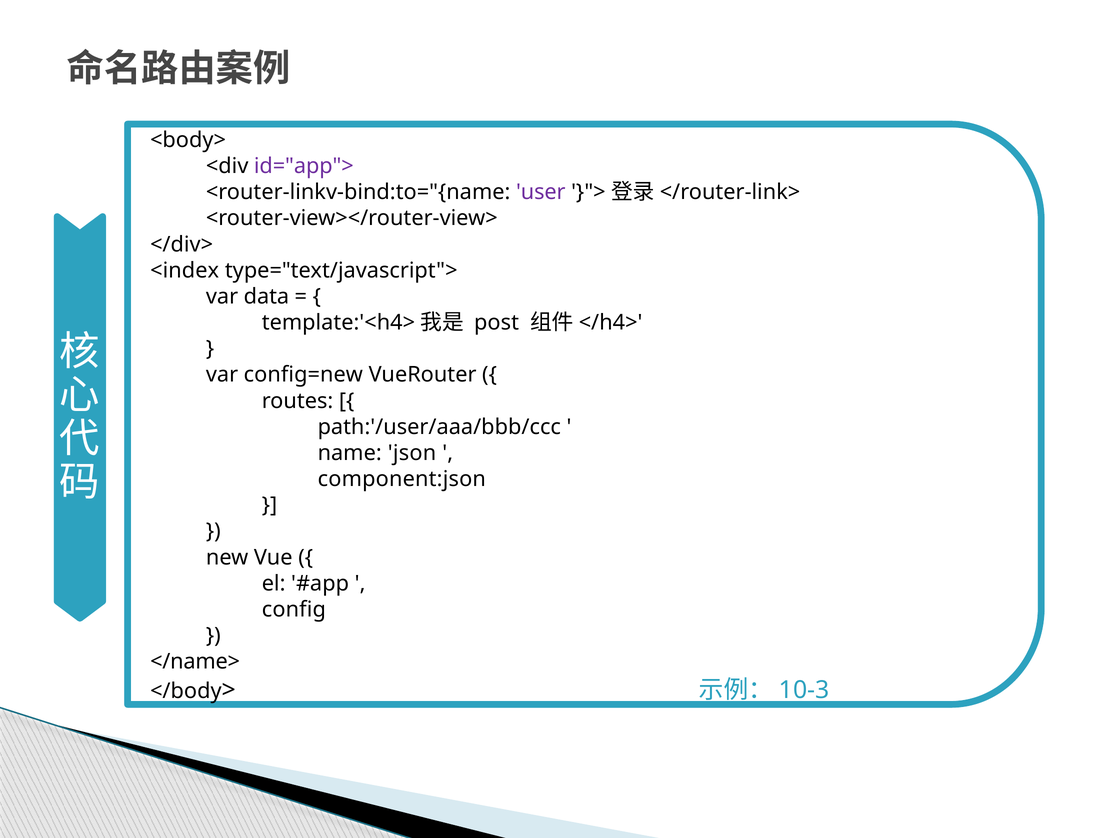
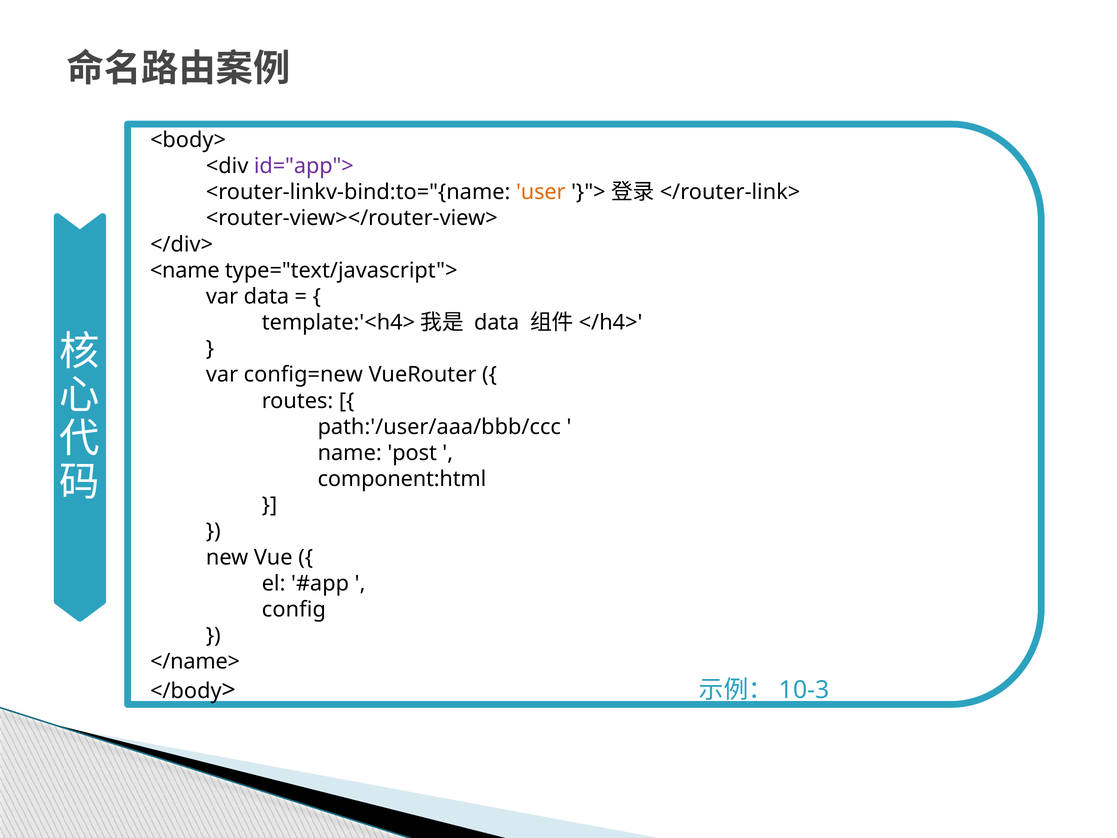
user colour: purple -> orange (541, 192)
<index: <index -> <name (185, 270)
post: post -> data (497, 323)
json: json -> post (412, 453)
component:json: component:json -> component:html (402, 479)
